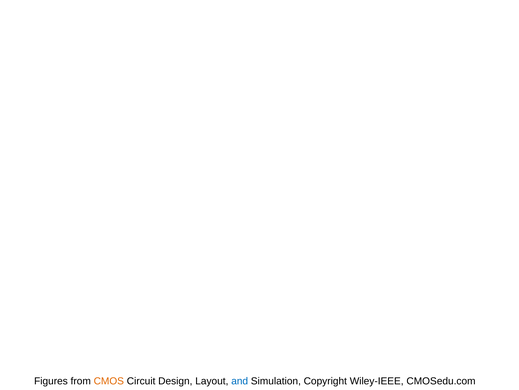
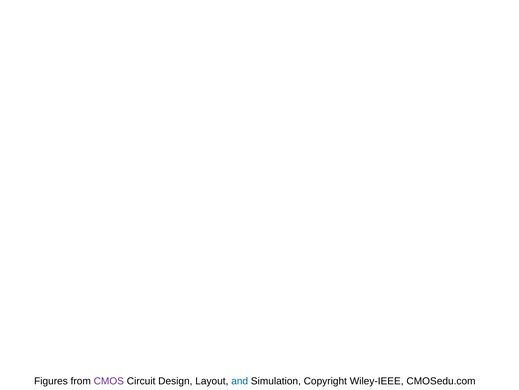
CMOS colour: orange -> purple (109, 380)
